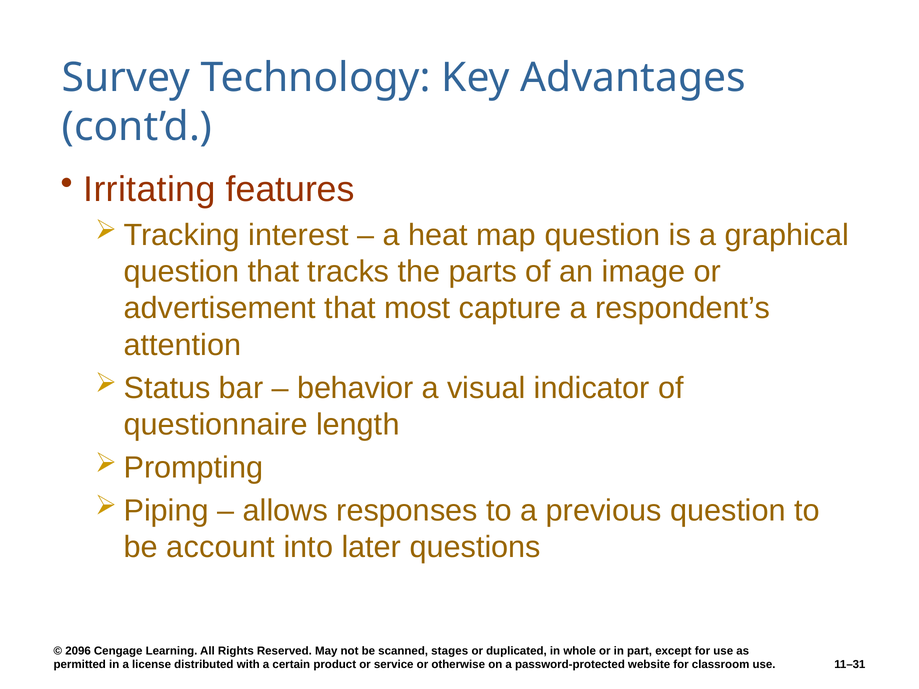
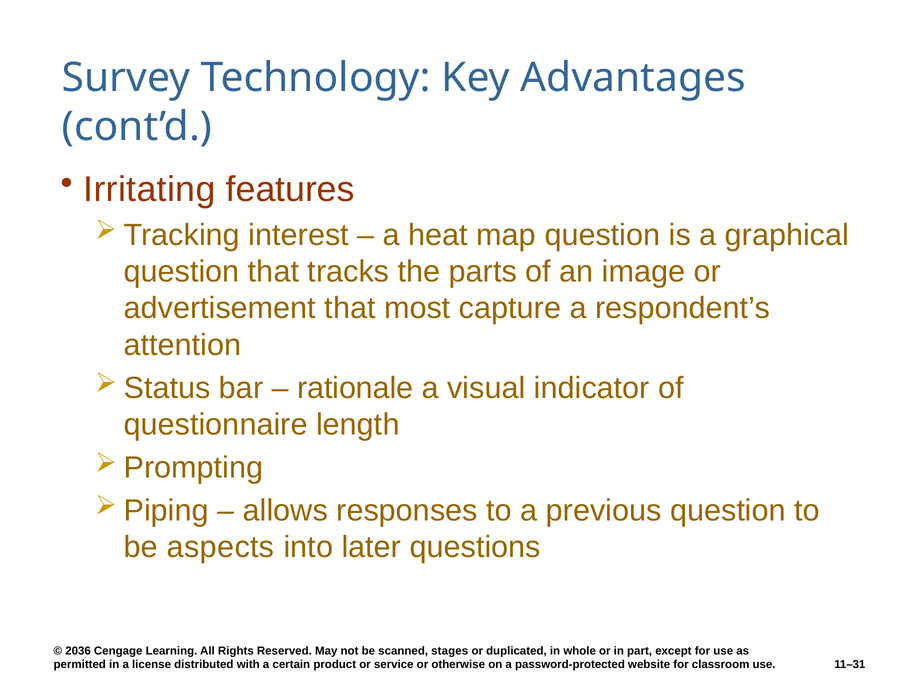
behavior: behavior -> rationale (355, 388)
account: account -> aspects (221, 547)
2096: 2096 -> 2036 (78, 651)
